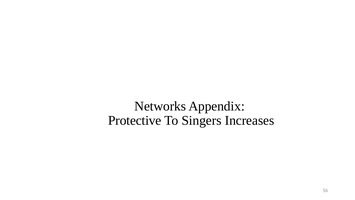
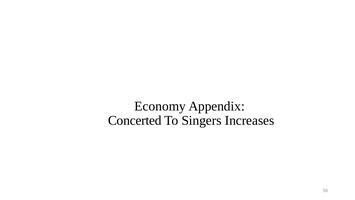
Networks: Networks -> Economy (160, 106)
Protective: Protective -> Concerted (135, 120)
